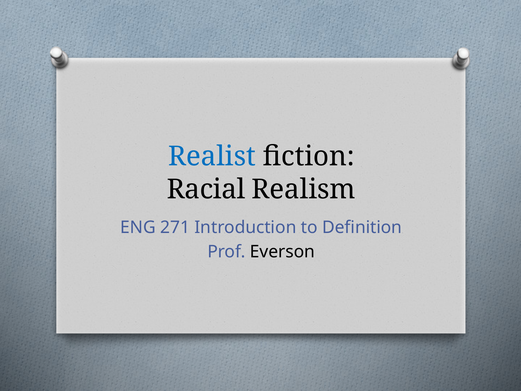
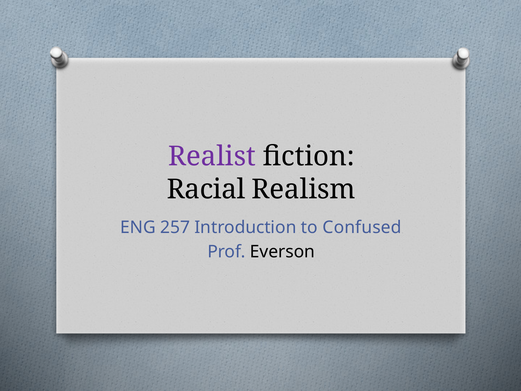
Realist colour: blue -> purple (212, 156)
271: 271 -> 257 (175, 227)
Definition: Definition -> Confused (362, 227)
